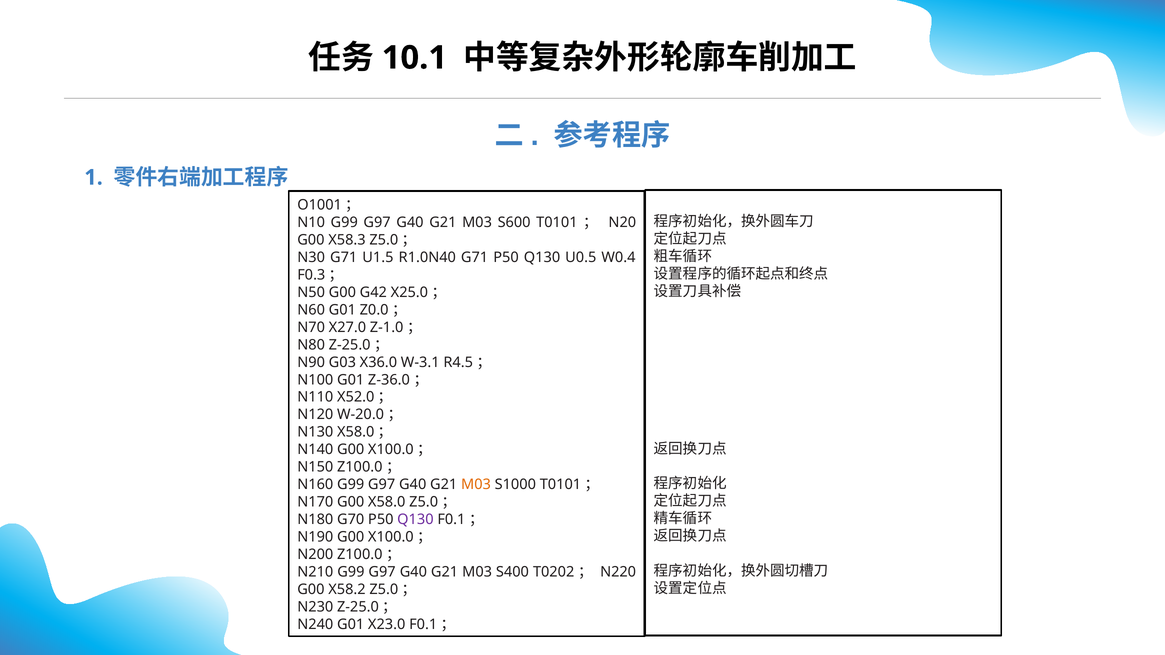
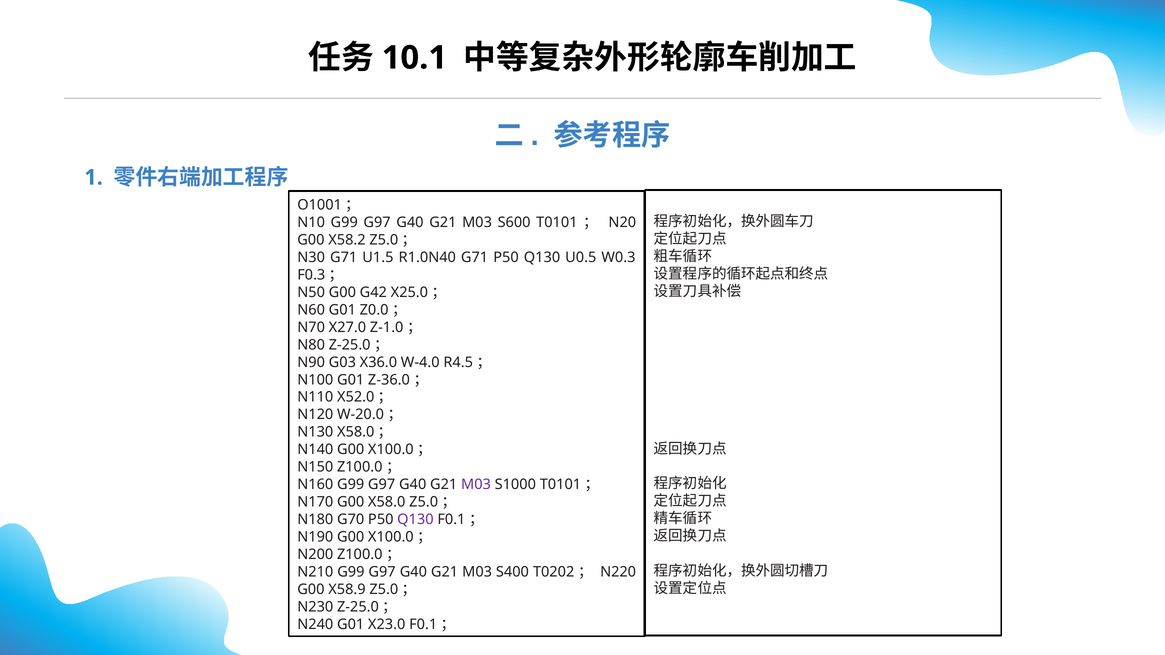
X58.3: X58.3 -> X58.2 (347, 240)
W0.4: W0.4 -> W0.3 (618, 258)
W-3.1: W-3.1 -> W-4.0 (420, 362)
M03 colour: orange -> purple (476, 485)
X58.2: X58.2 -> X58.9 (347, 590)
